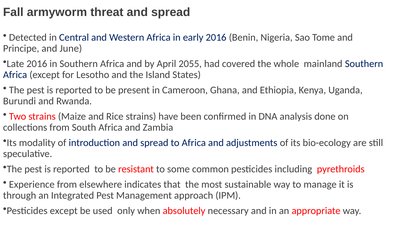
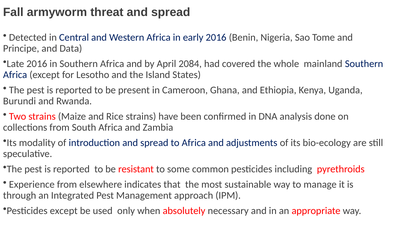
June: June -> Data (71, 48)
2055: 2055 -> 2084 (190, 64)
